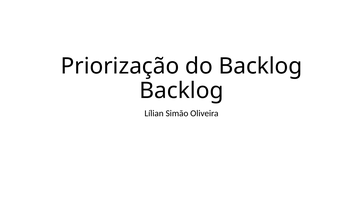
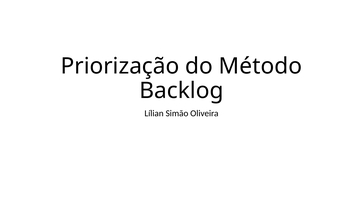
do Backlog: Backlog -> Método (260, 66)
